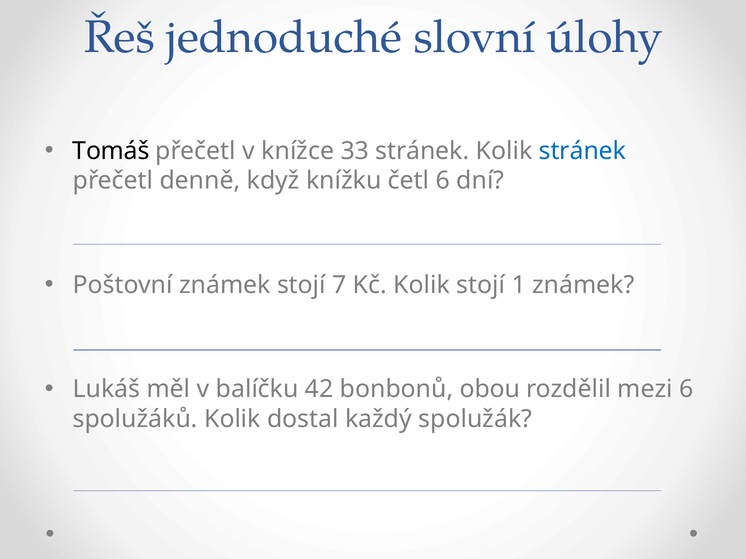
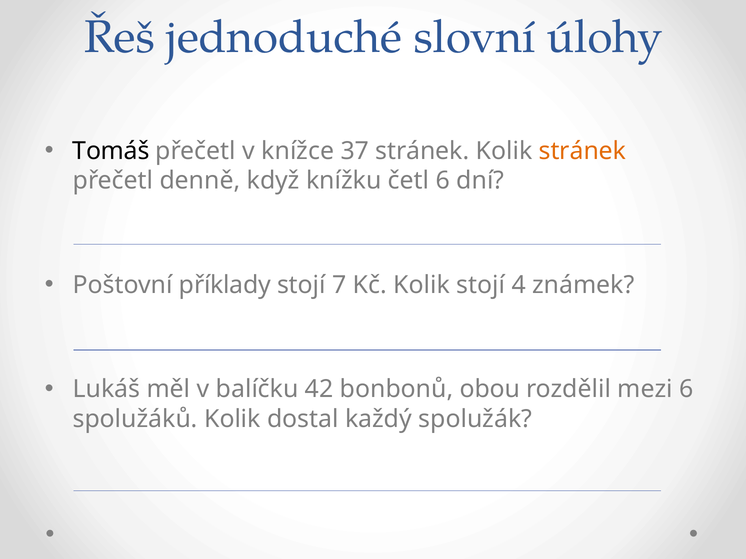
33: 33 -> 37 (355, 151)
stránek colour: blue -> orange (582, 151)
Poštovní známek: známek -> příklady (225, 285)
1: 1 -> 4 (519, 285)
